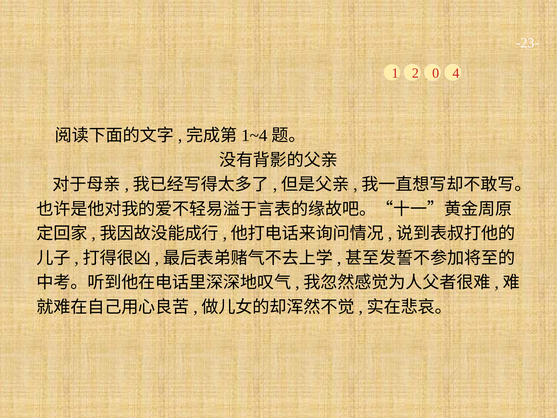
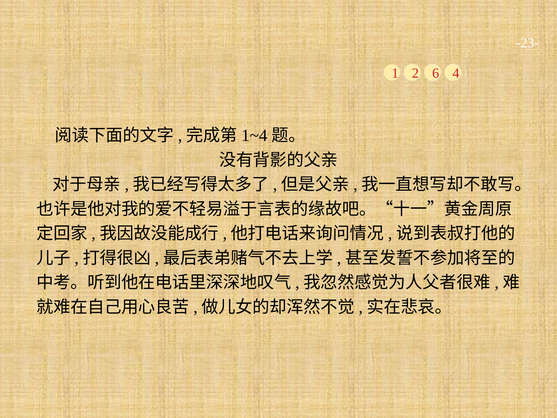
0: 0 -> 6 (436, 73)
